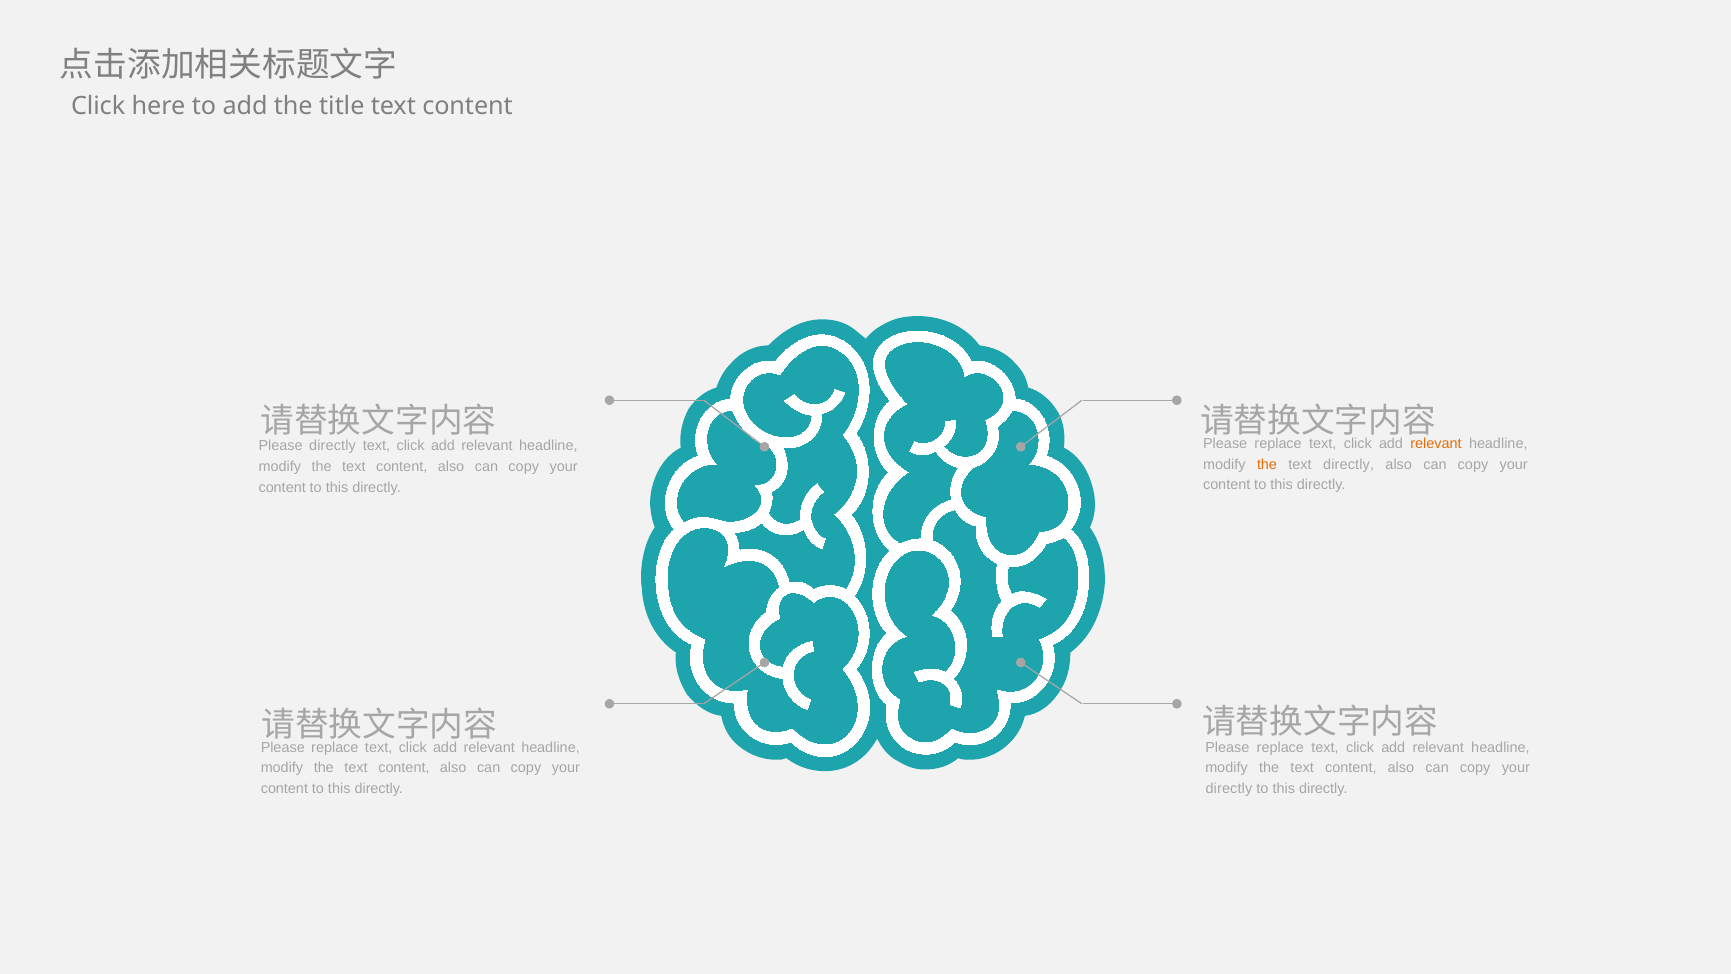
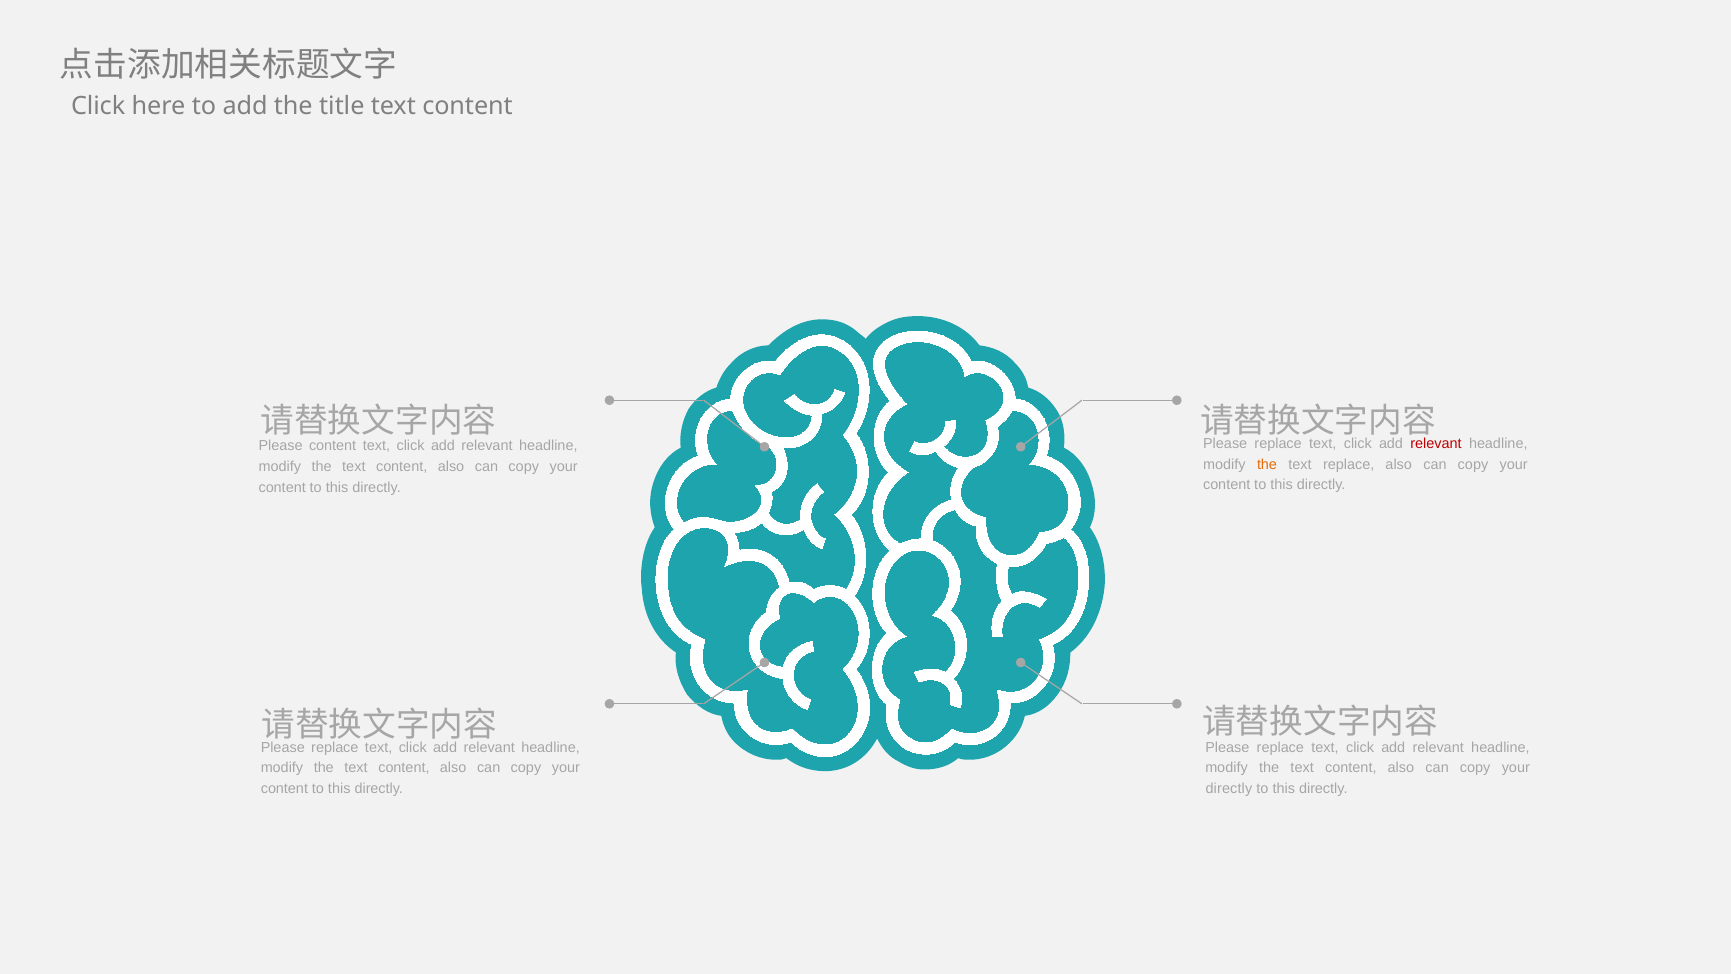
relevant colour: orange -> red (1436, 444)
Please directly: directly -> content (333, 446)
text directly: directly -> replace (1349, 464)
